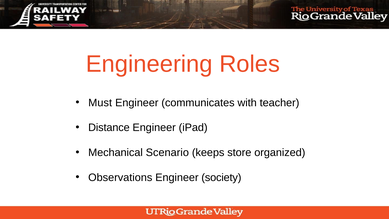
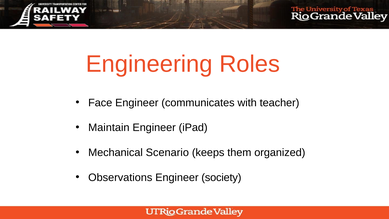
Must: Must -> Face (100, 103)
Distance: Distance -> Maintain (109, 128)
store: store -> them (239, 152)
